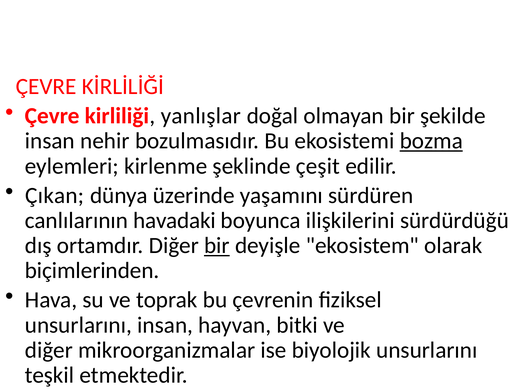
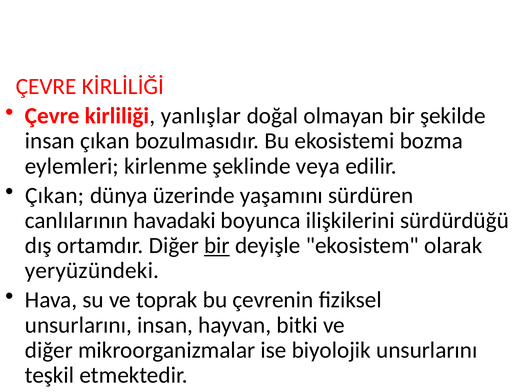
insan nehir: nehir -> çıkan (105, 141)
bozma underline: present -> none (431, 141)
çeşit: çeşit -> veya (318, 166)
biçimlerinden: biçimlerinden -> yeryüzündeki (92, 271)
